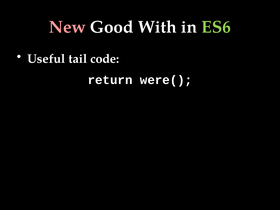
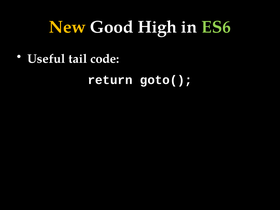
New colour: pink -> yellow (67, 27)
With: With -> High (157, 27)
were(: were( -> goto( (166, 80)
